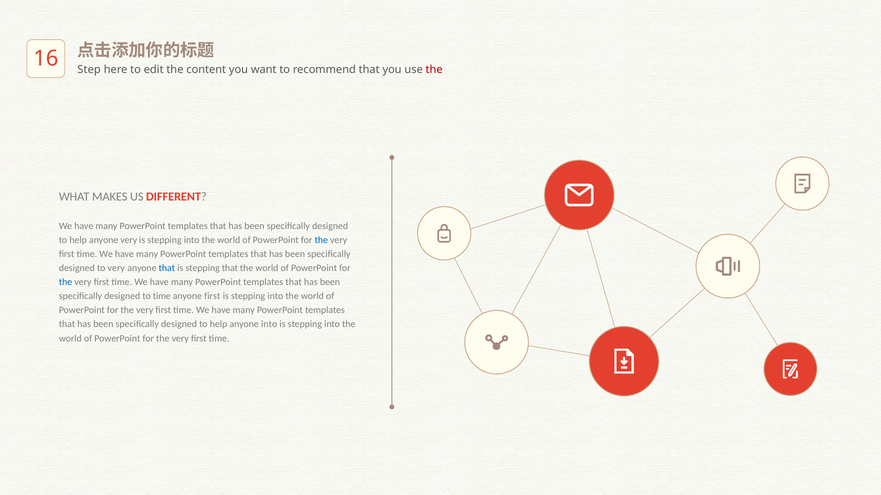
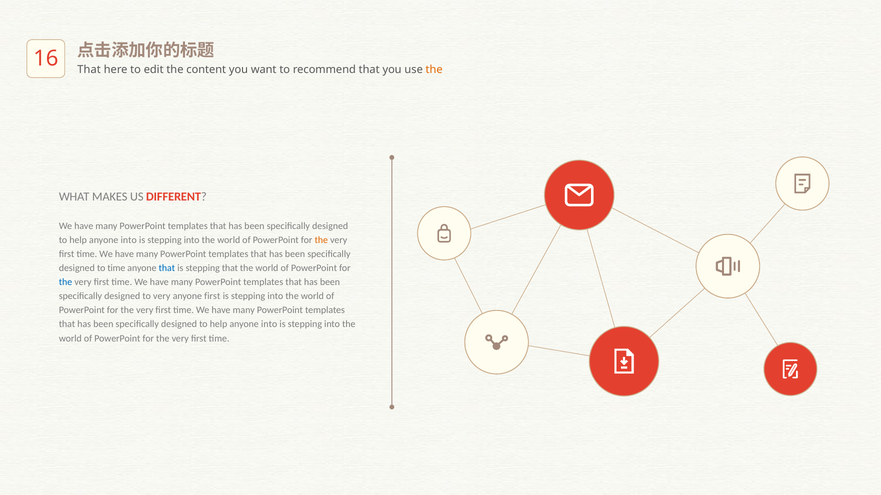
Step: Step -> That (89, 69)
the colour: red -> orange (434, 69)
very: very -> into (129, 240)
the colour: blue -> orange (321, 240)
to very: very -> time (116, 268)
to time: time -> very (162, 296)
